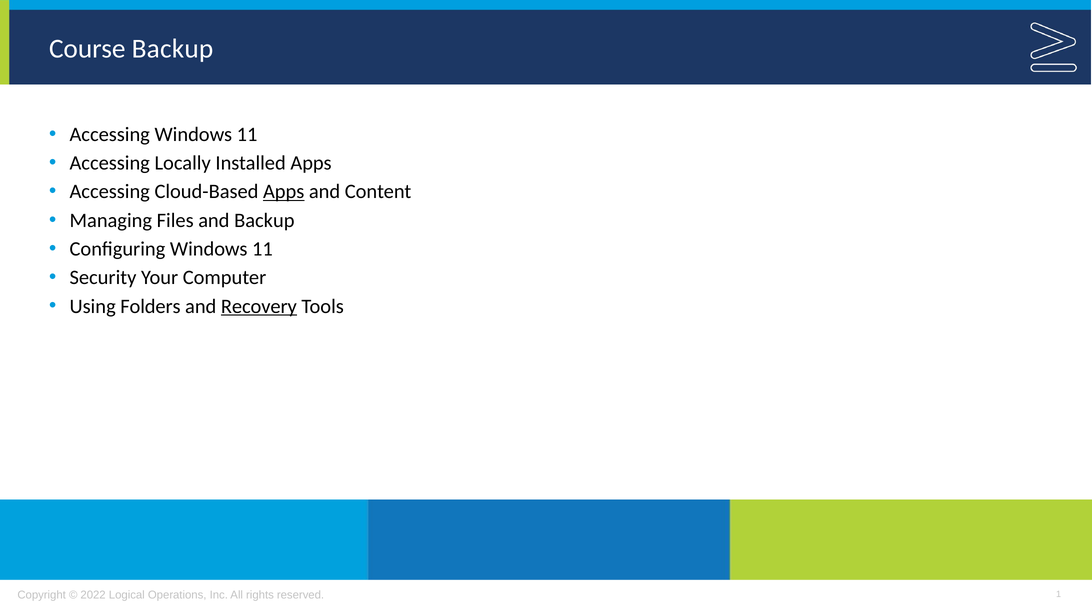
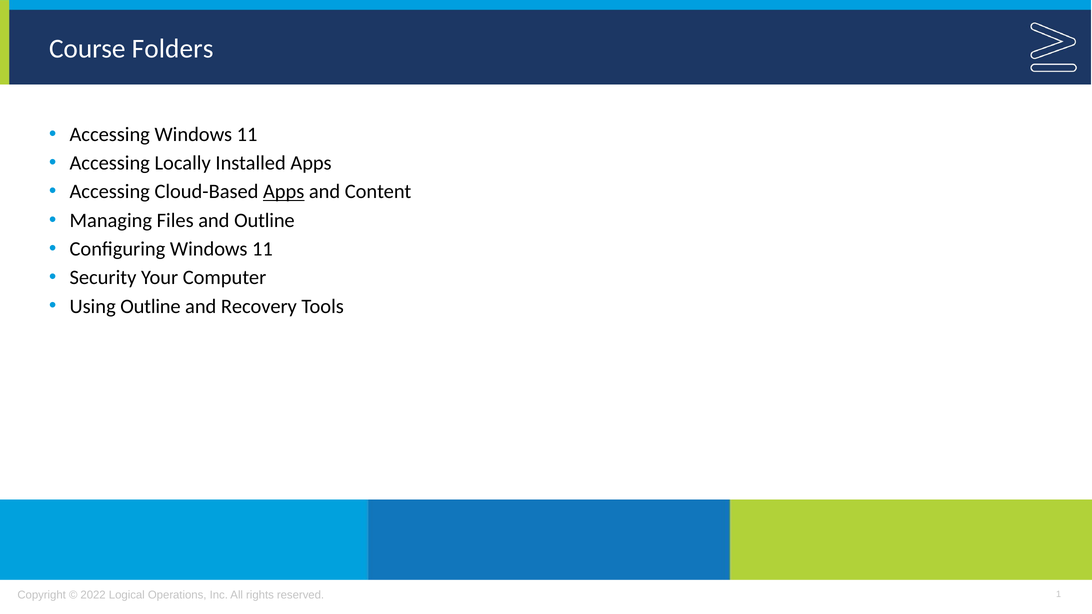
Course Backup: Backup -> Folders (173, 49)
and Backup: Backup -> Outline (264, 220)
Using Folders: Folders -> Outline (150, 306)
Recovery underline: present -> none (259, 306)
